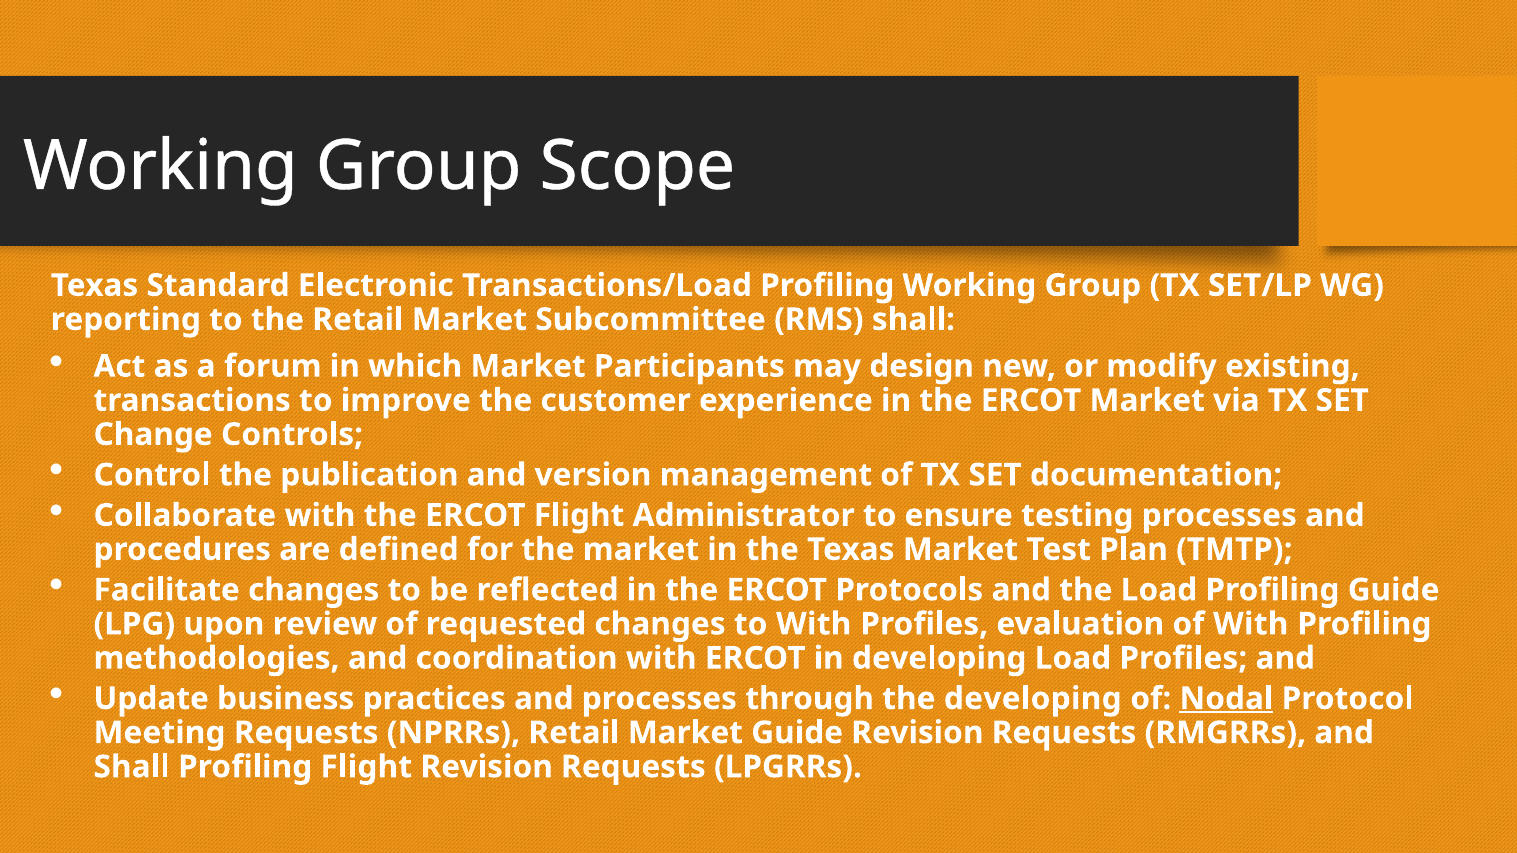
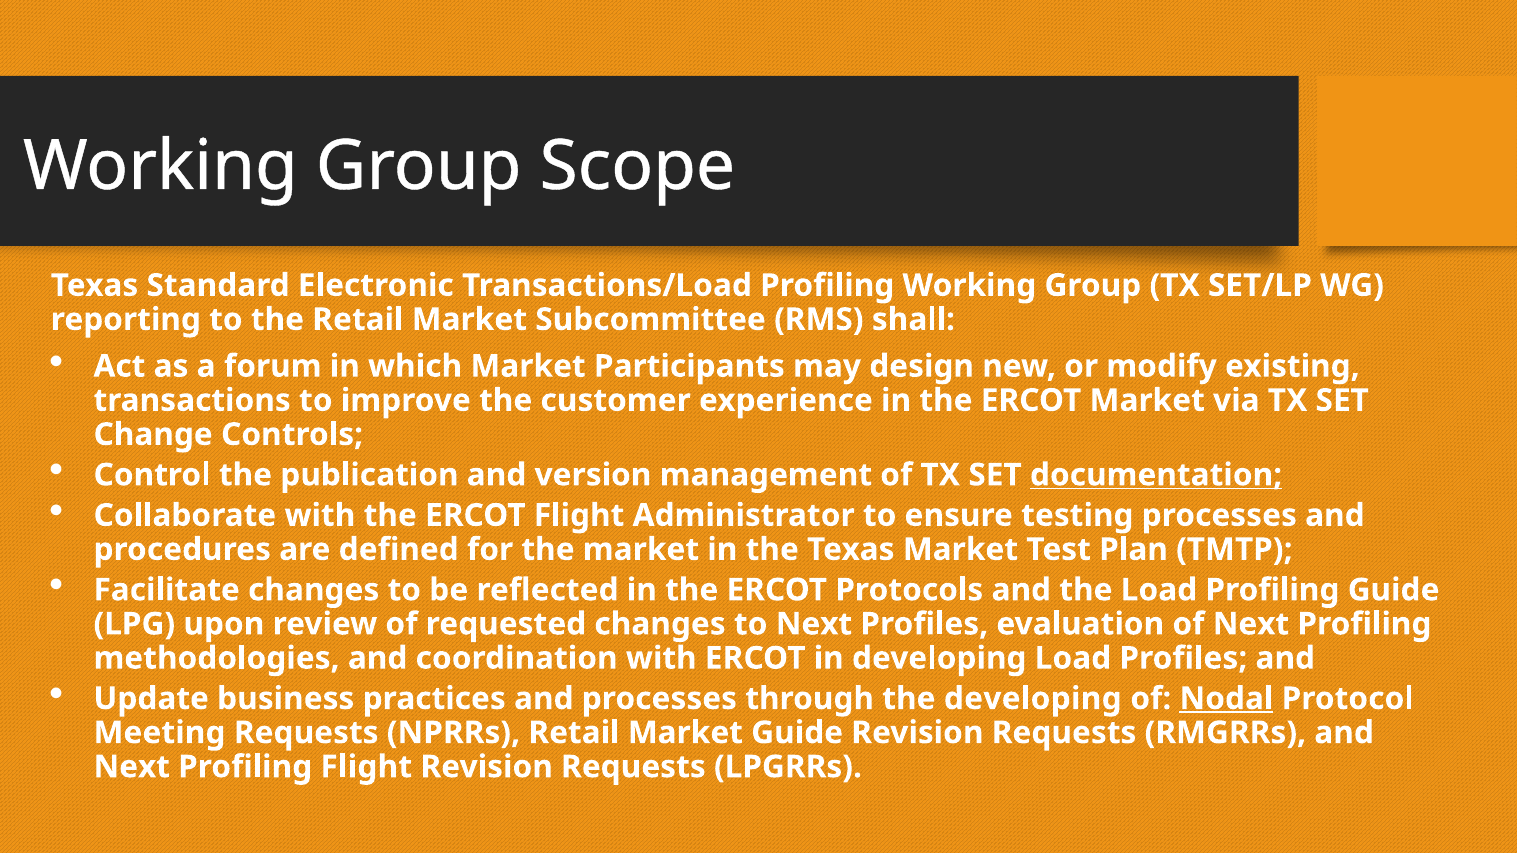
documentation underline: none -> present (1156, 475)
to With: With -> Next (814, 624)
of With: With -> Next (1251, 624)
Shall: Shall -> Next (132, 767)
